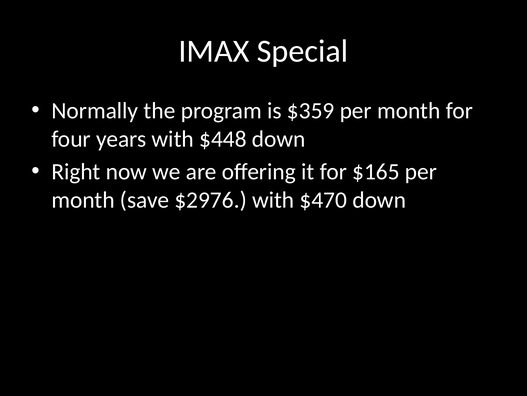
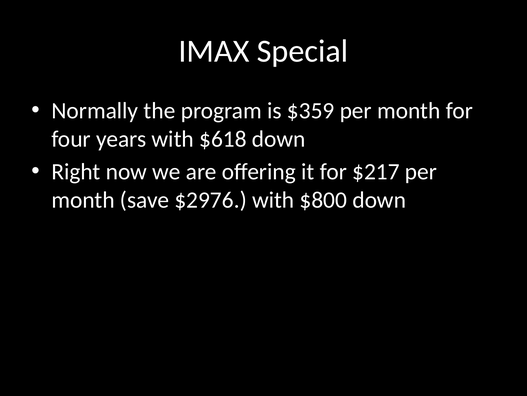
$448: $448 -> $618 (223, 139)
$165: $165 -> $217 (376, 171)
$470: $470 -> $800 (323, 200)
